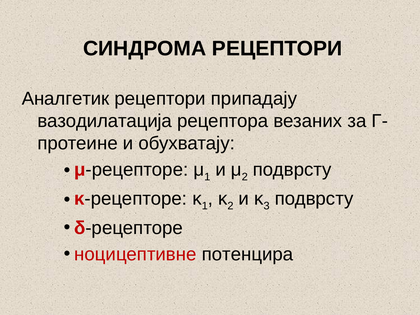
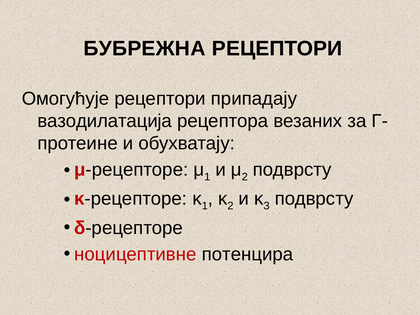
СИНДРОМА: СИНДРОМА -> БУБРЕЖНА (145, 49)
Аналгетик: Аналгетик -> Омогућује (65, 99)
